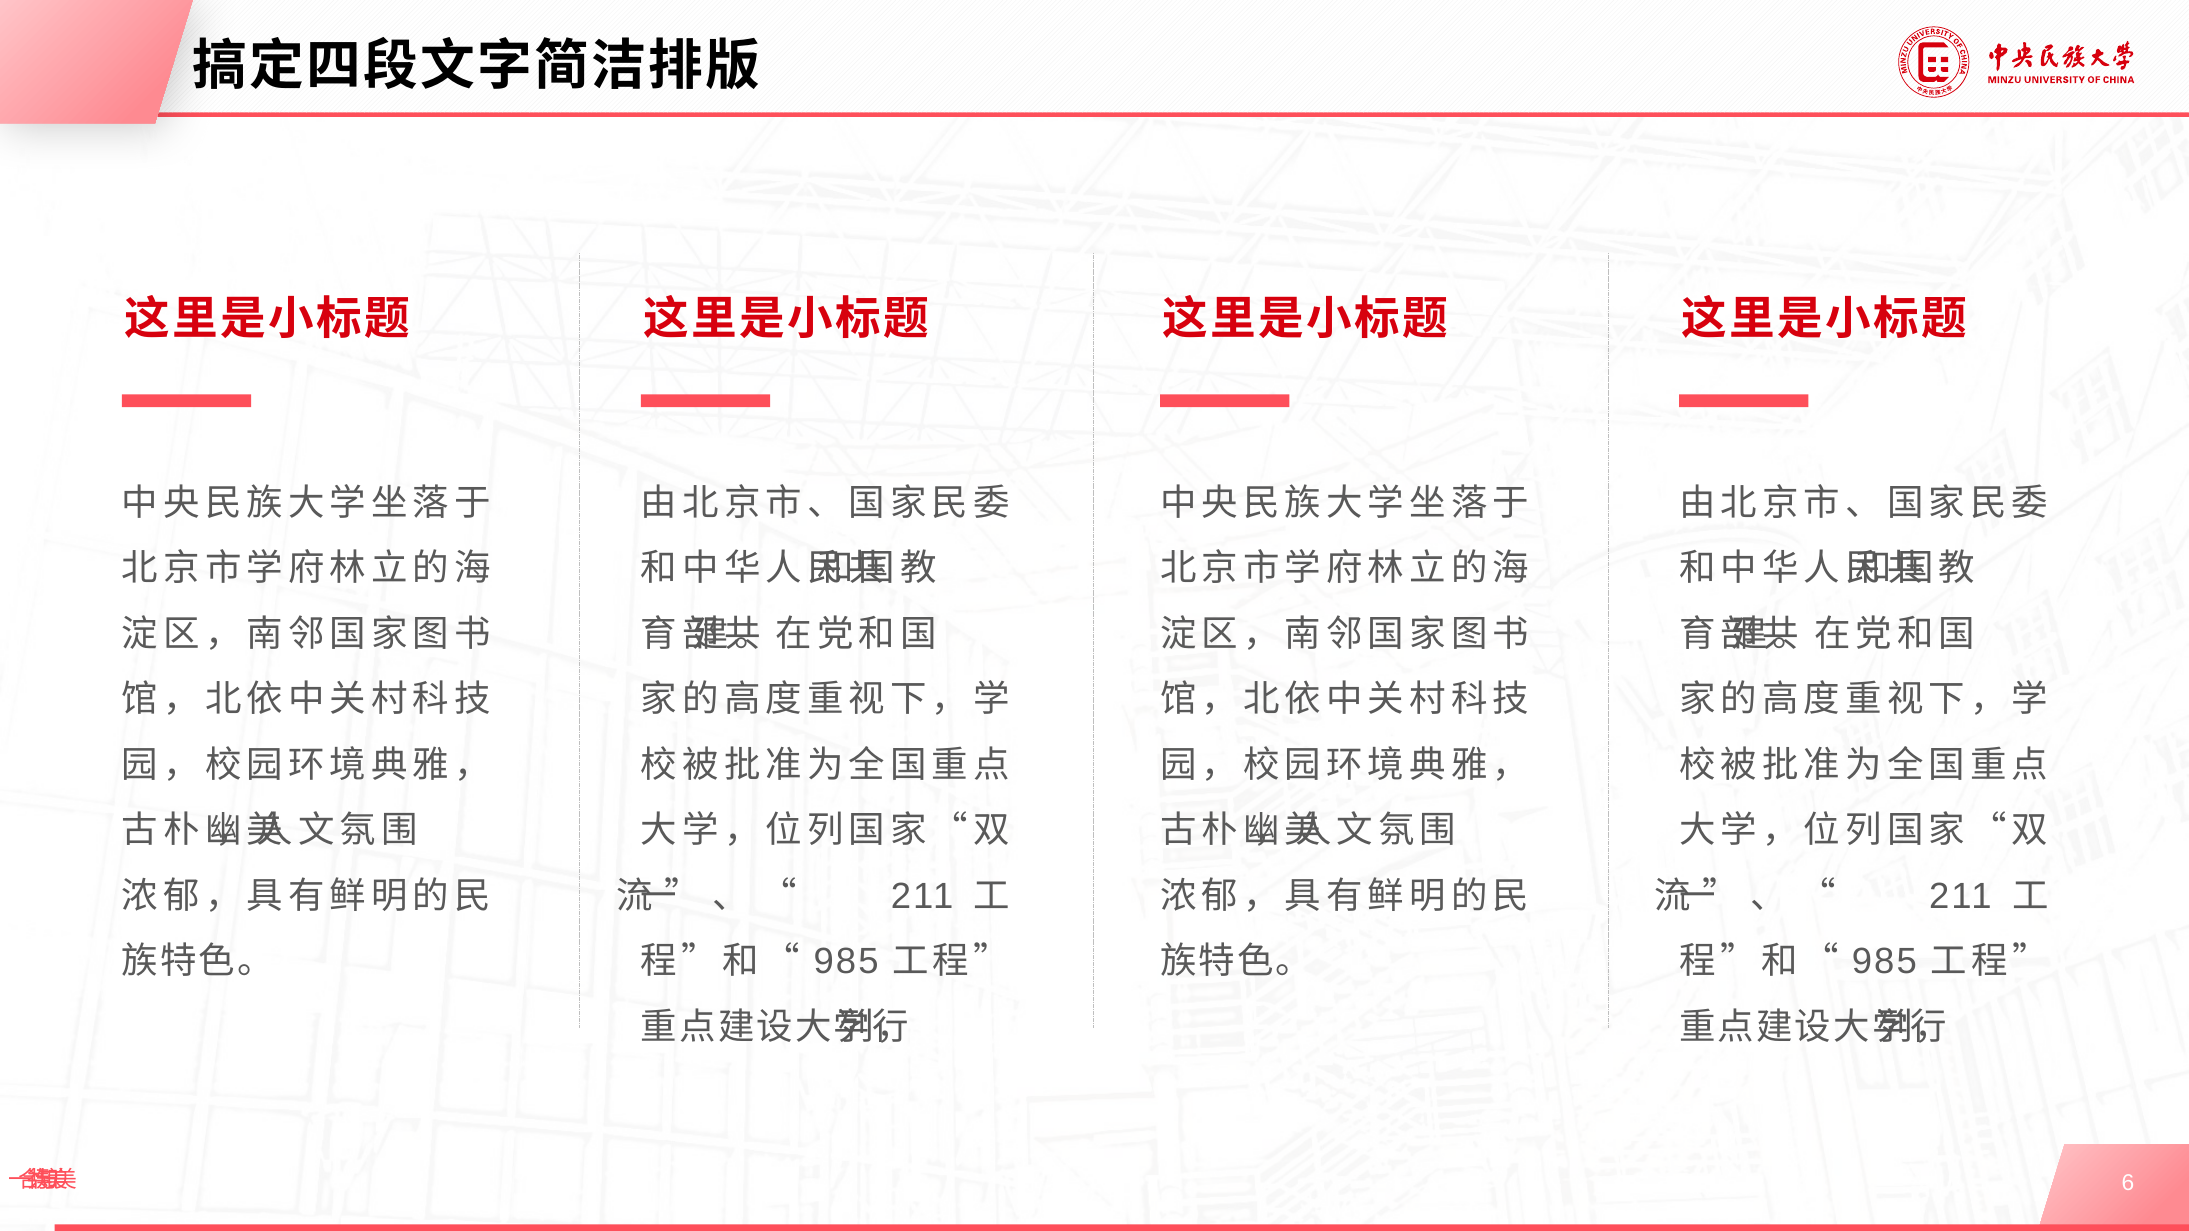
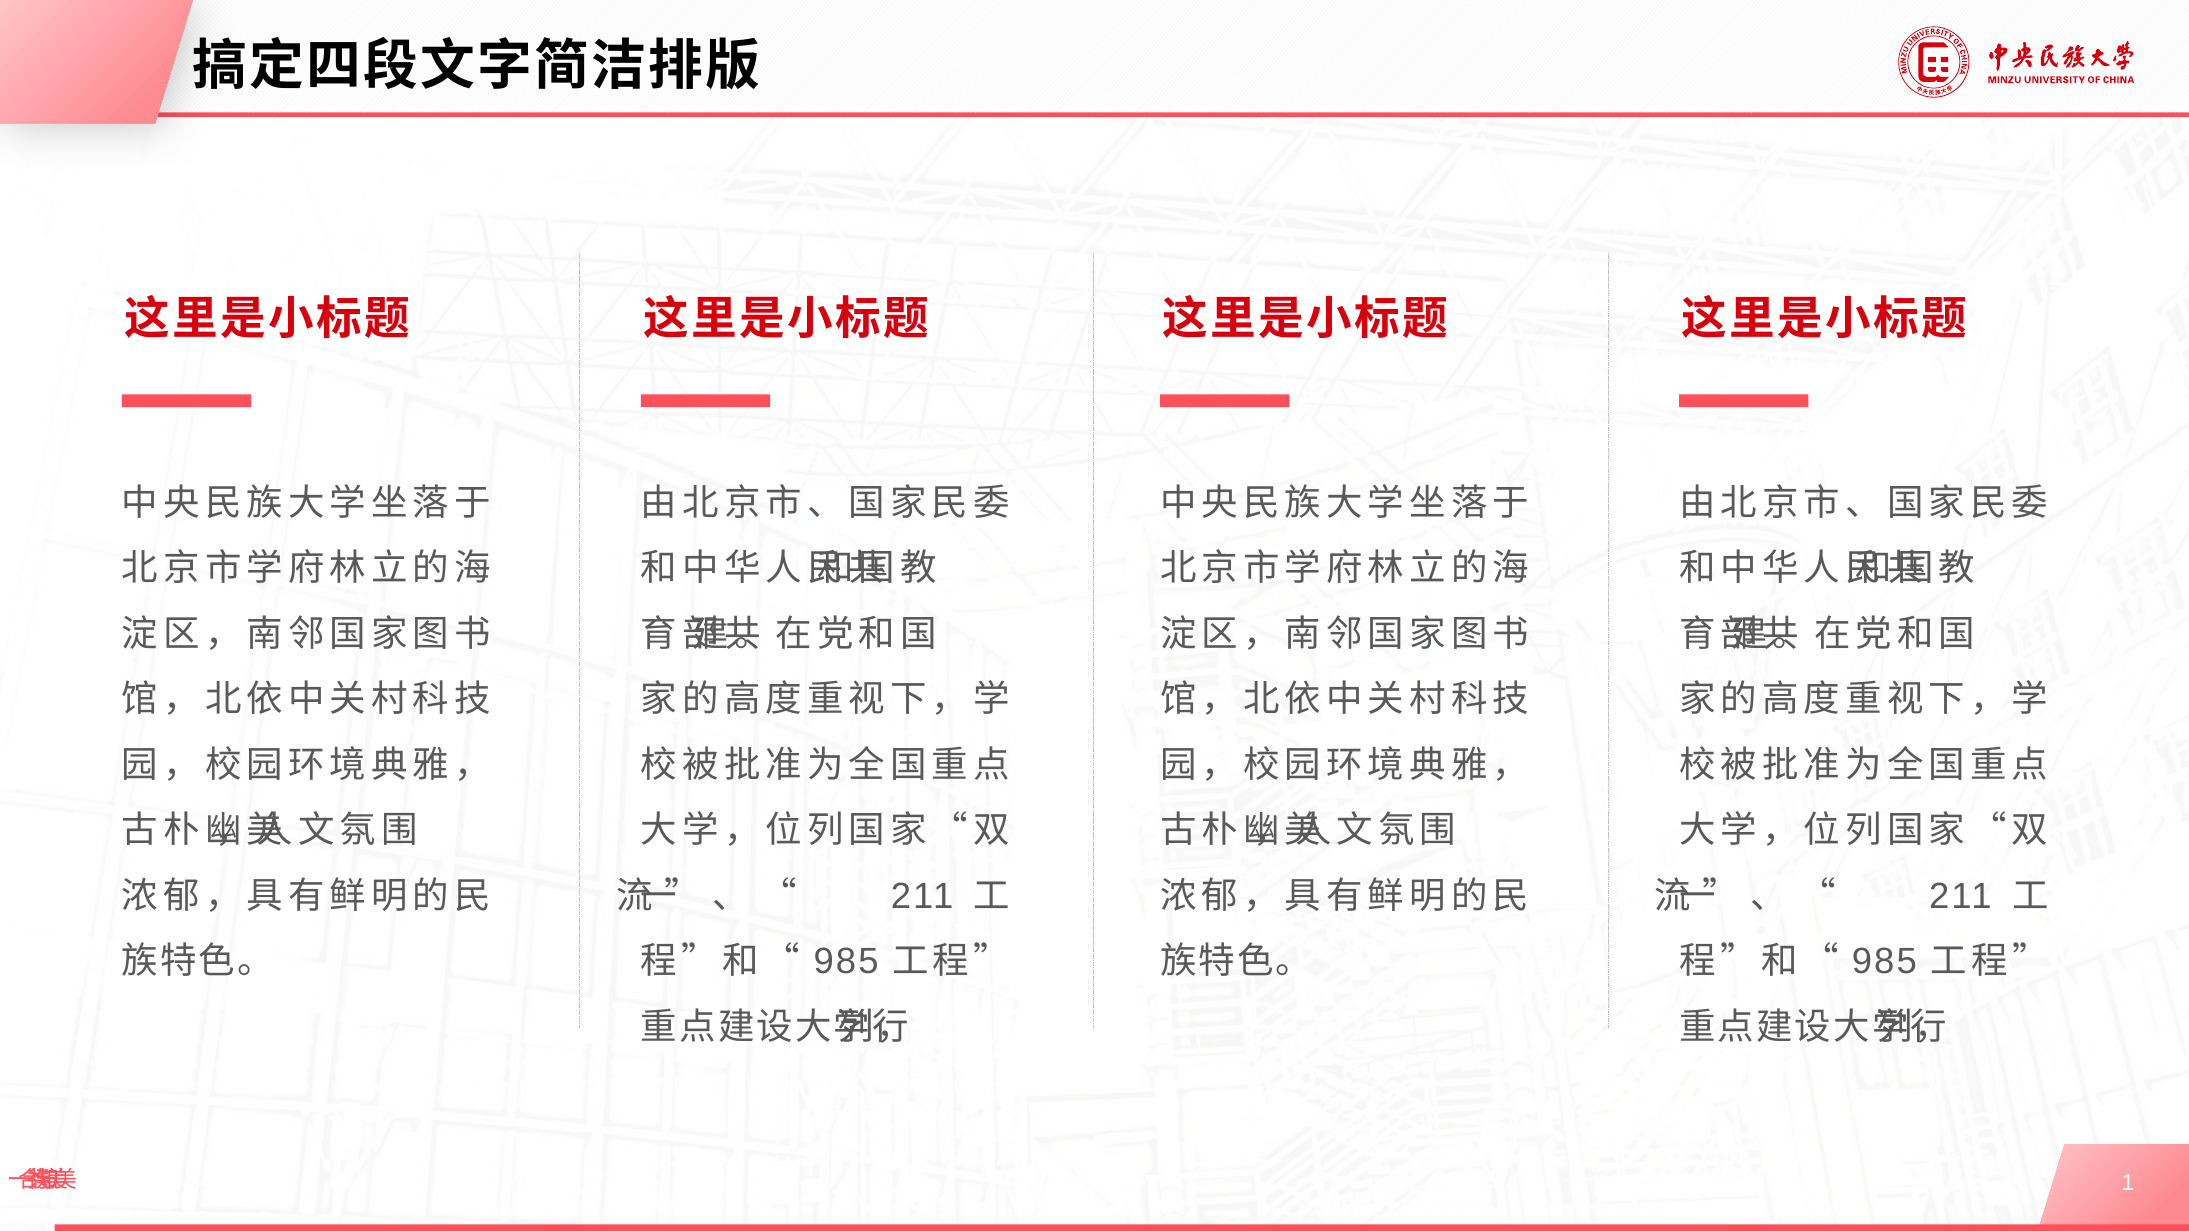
6: 6 -> 1 (2128, 1183)
